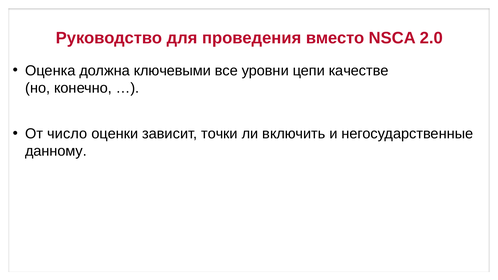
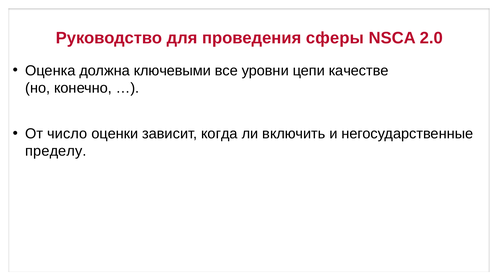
вместо: вместо -> сферы (335, 38)
точки: точки -> когда (219, 134)
данному: данному -> пределу (56, 151)
